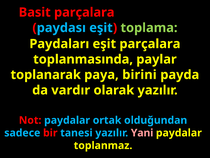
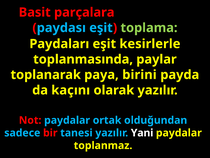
eşit parçalara: parçalara -> kesirlerle (150, 44)
vardır: vardır -> kaçını (71, 90)
Yani colour: pink -> white (142, 132)
